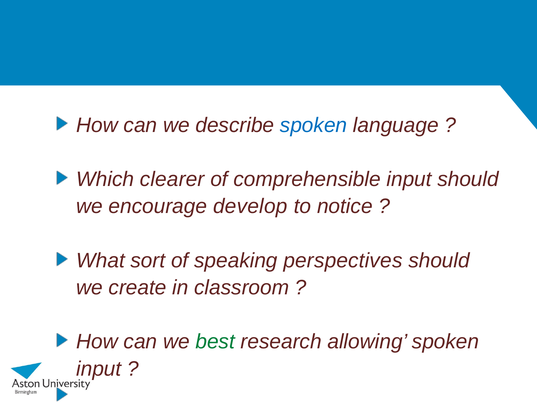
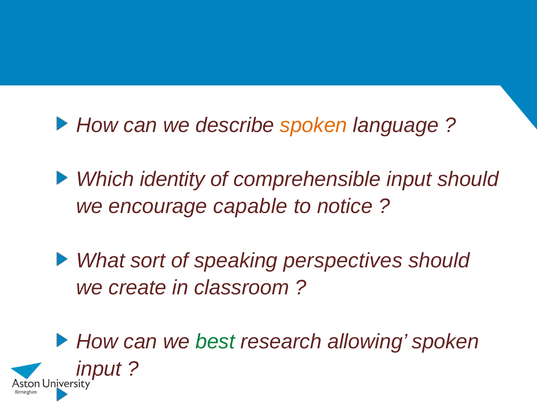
spoken colour: blue -> orange (314, 125)
clearer: clearer -> identity (172, 179)
develop: develop -> capable (250, 206)
